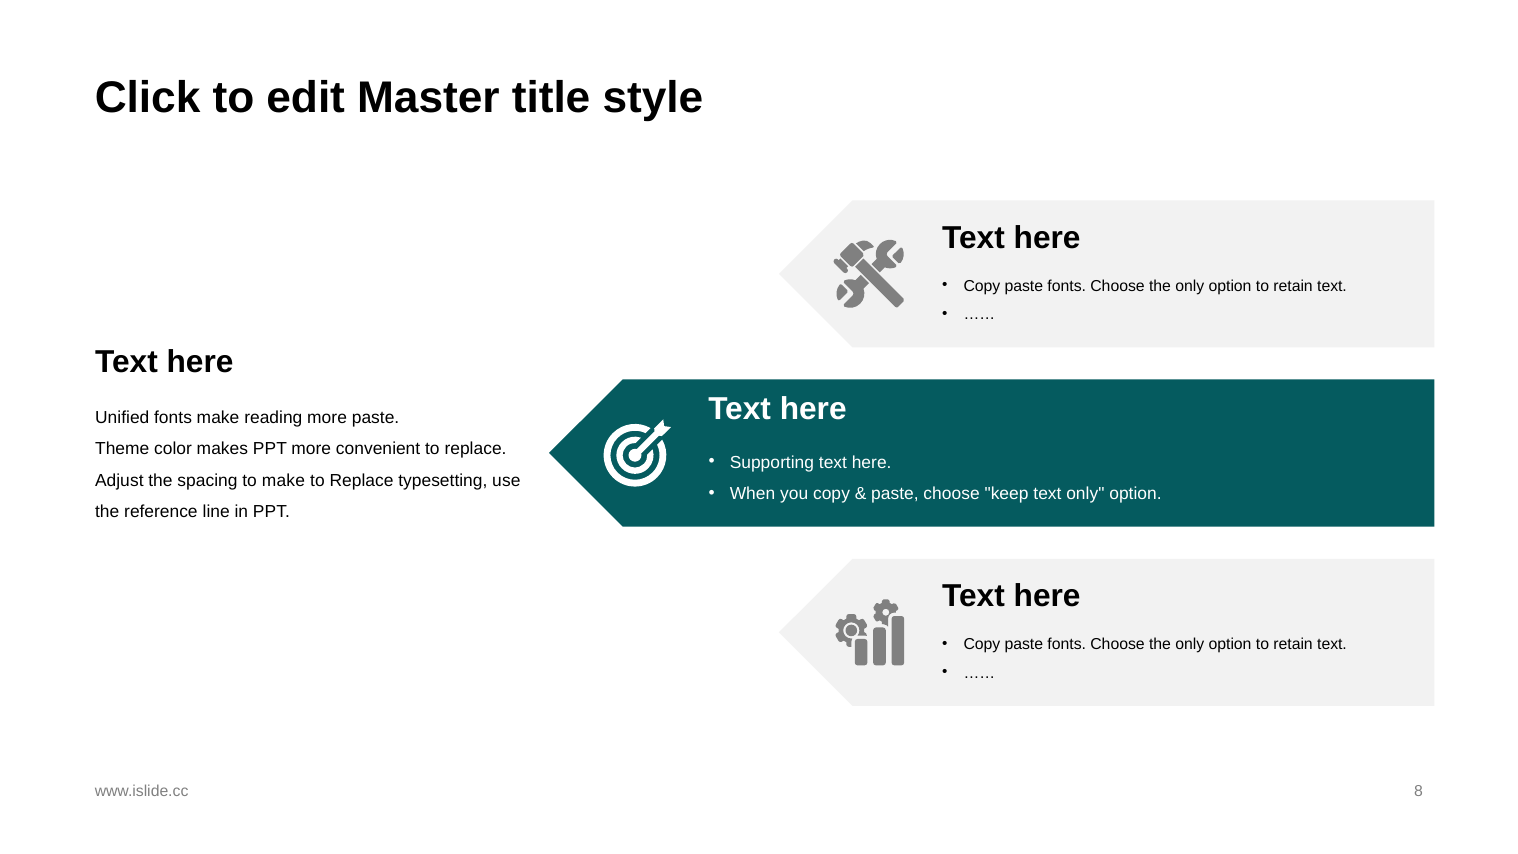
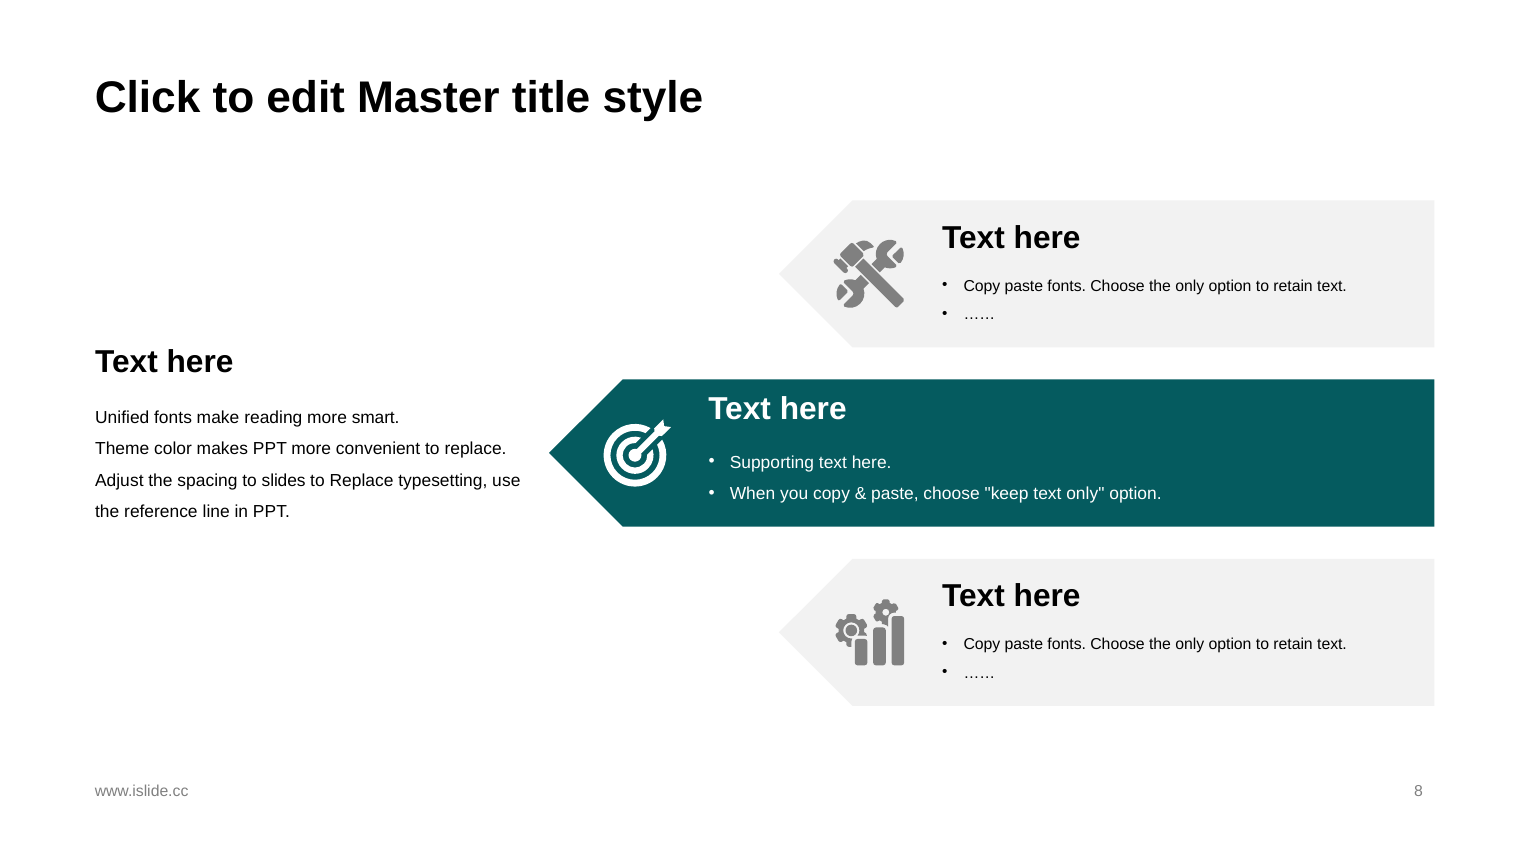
more paste: paste -> smart (376, 418)
to make: make -> slides (284, 480)
